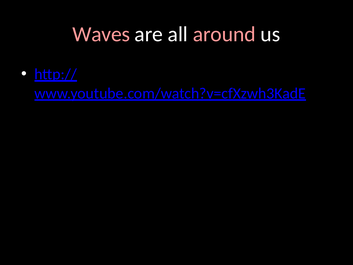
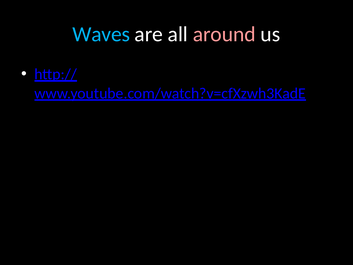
Waves colour: pink -> light blue (101, 34)
